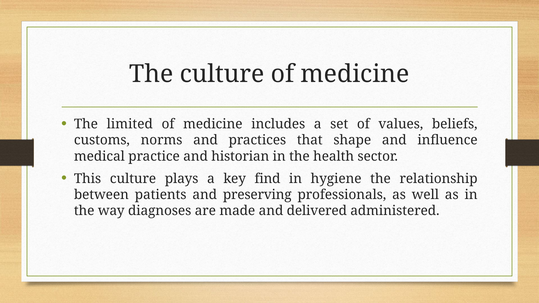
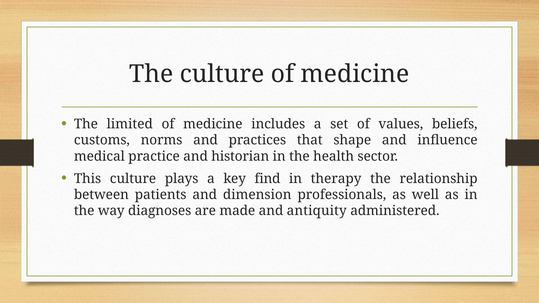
hygiene: hygiene -> therapy (336, 179)
preserving: preserving -> dimension (257, 195)
delivered: delivered -> antiquity (317, 211)
